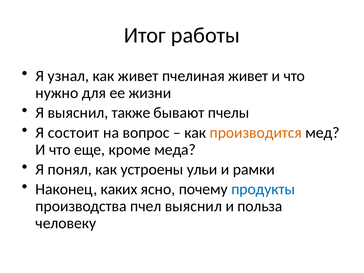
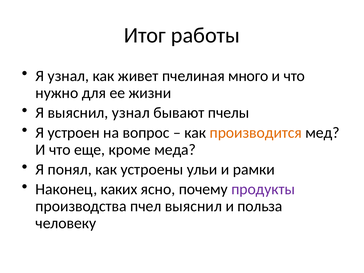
пчелиная живет: живет -> много (248, 76)
выяснил также: также -> узнал (131, 113)
состоит: состоит -> устроен (74, 133)
продукты colour: blue -> purple (263, 189)
